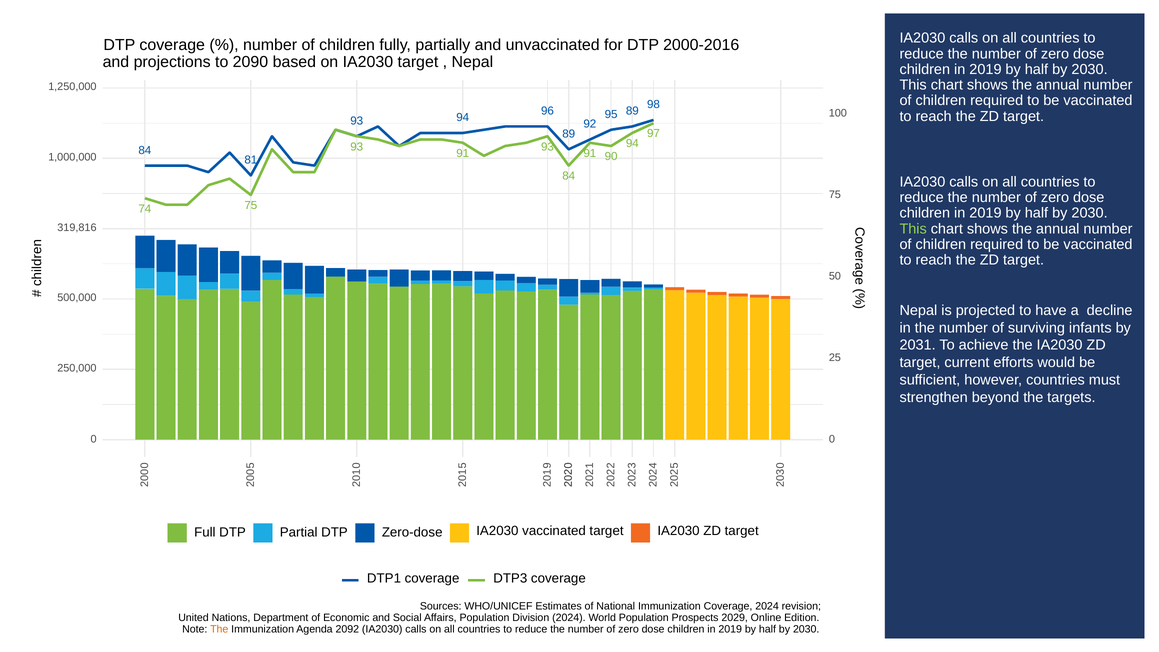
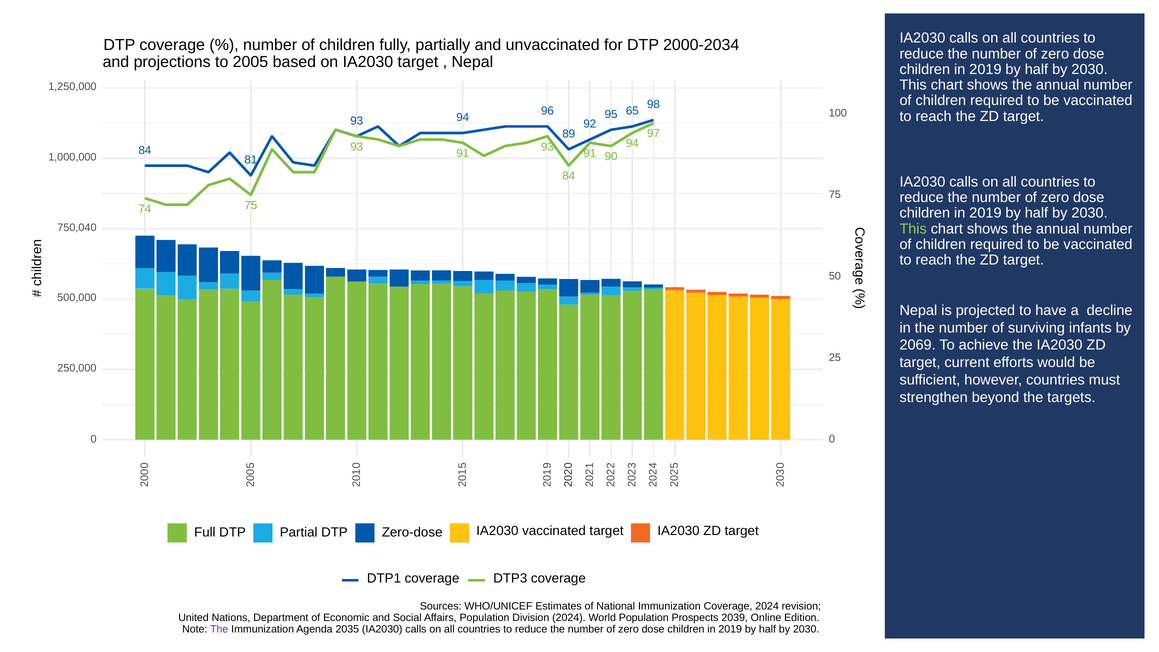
2000-2016: 2000-2016 -> 2000-2034 (701, 45)
2090: 2090 -> 2005 (250, 62)
95 89: 89 -> 65 (632, 111)
319,816: 319,816 -> 750,040 (77, 228)
2031: 2031 -> 2069 (918, 345)
2029: 2029 -> 2039 (735, 618)
The colour: orange -> purple (219, 629)
2092: 2092 -> 2035 (347, 629)
